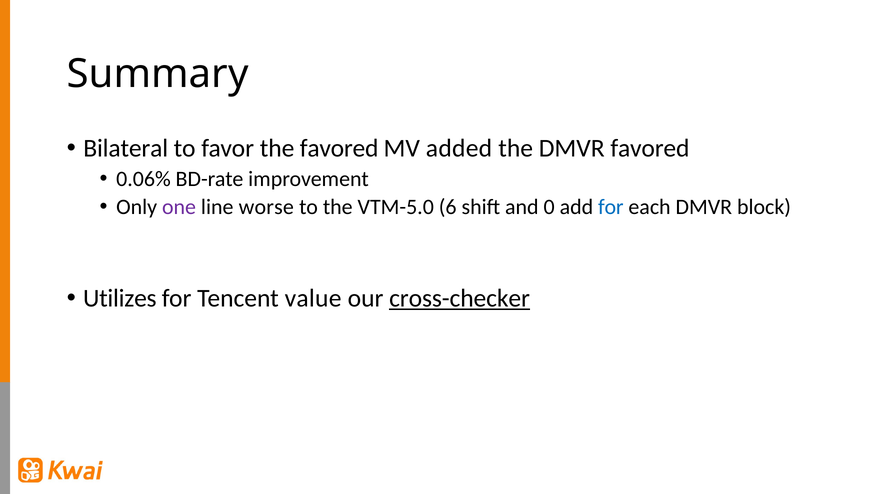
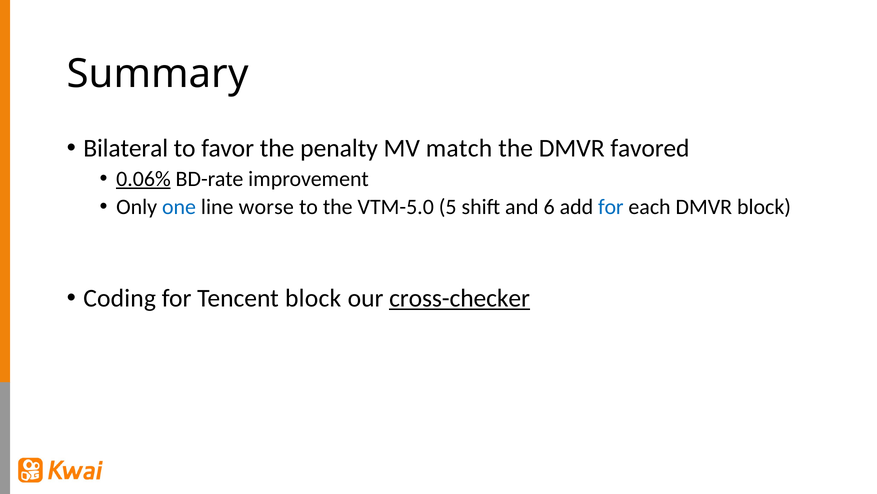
the favored: favored -> penalty (339, 148)
added: added -> match (459, 148)
0.06% underline: none -> present (143, 179)
one colour: purple -> blue (179, 207)
6: 6 -> 5 (448, 207)
0: 0 -> 6 (549, 207)
Utilizes: Utilizes -> Coding (120, 298)
Tencent value: value -> block (313, 298)
